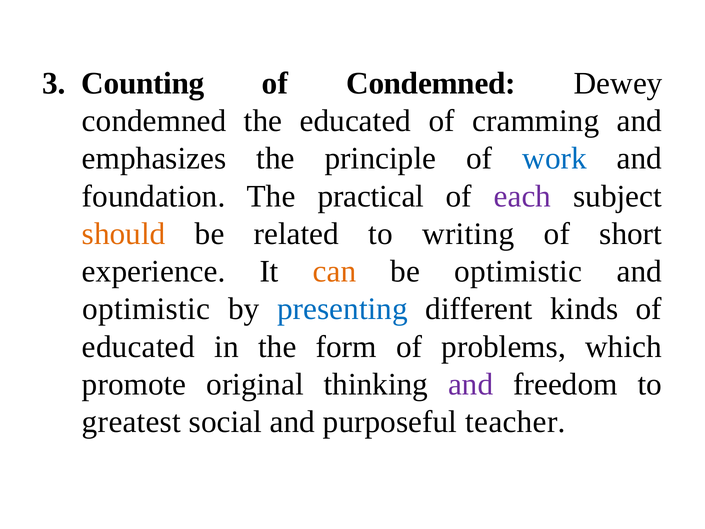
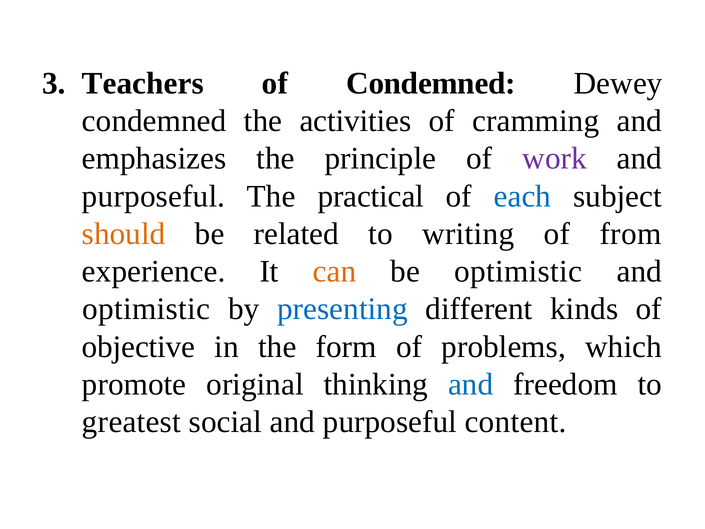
Counting: Counting -> Teachers (143, 83)
the educated: educated -> activities (355, 121)
work colour: blue -> purple (555, 158)
foundation: foundation -> purposeful (154, 196)
each colour: purple -> blue (522, 196)
short: short -> from (631, 234)
educated: educated -> objective (139, 347)
and colour: purple -> blue (471, 384)
teacher: teacher -> content (516, 422)
